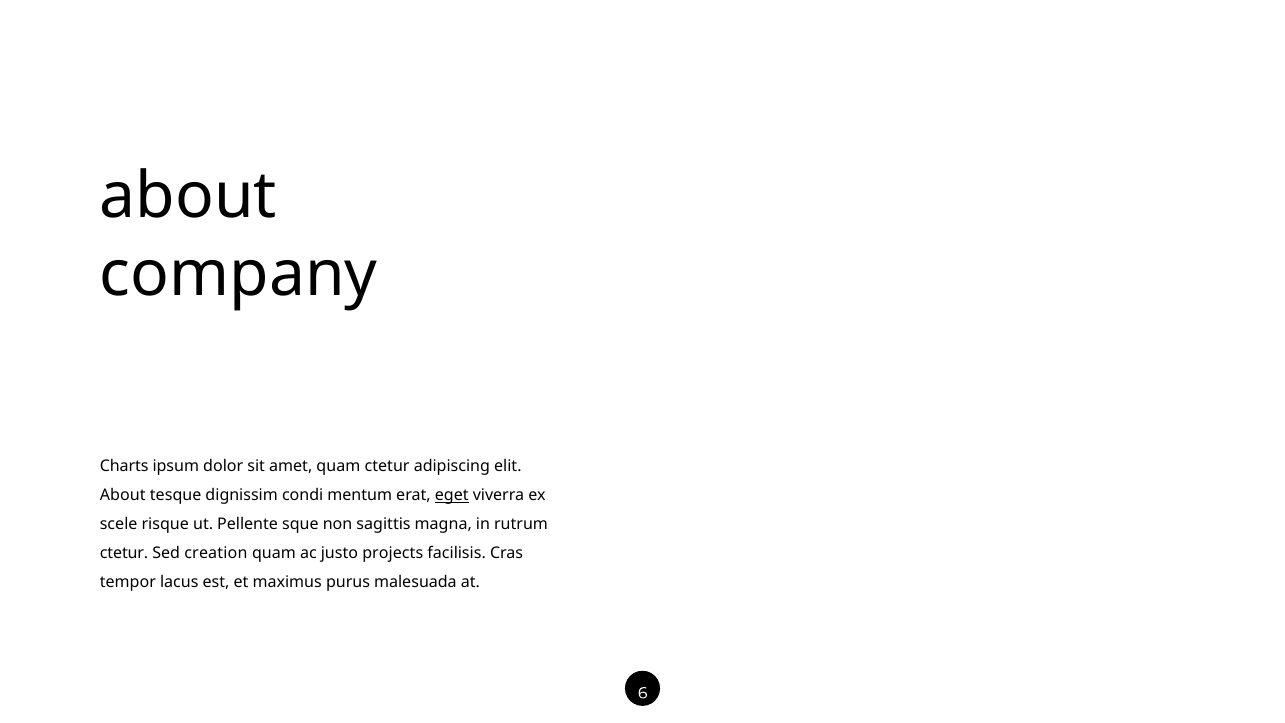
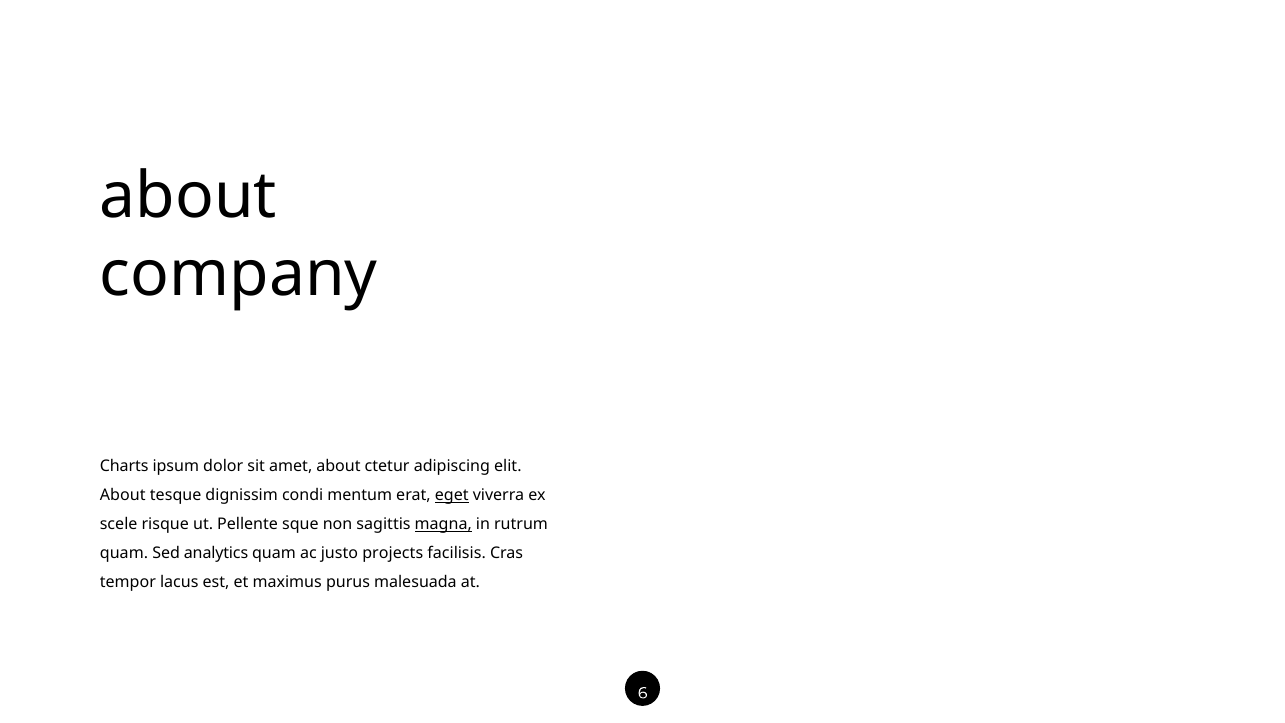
amet quam: quam -> about (338, 466)
magna underline: none -> present (443, 524)
ctetur: ctetur -> quam (124, 553)
creation: creation -> analytics (216, 553)
